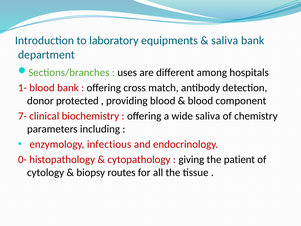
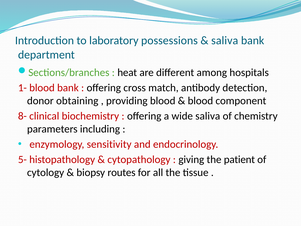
equipments: equipments -> possessions (169, 41)
uses: uses -> heat (127, 72)
protected: protected -> obtaining (77, 101)
7-: 7- -> 8- (22, 116)
infectious: infectious -> sensitivity (109, 144)
0-: 0- -> 5- (22, 159)
